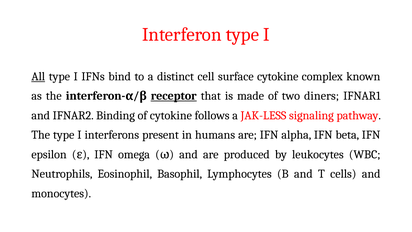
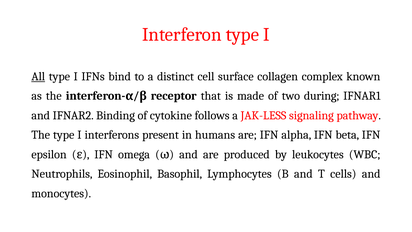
surface cytokine: cytokine -> collagen (278, 76)
receptor underline: present -> none (174, 96)
diners: diners -> during (322, 96)
